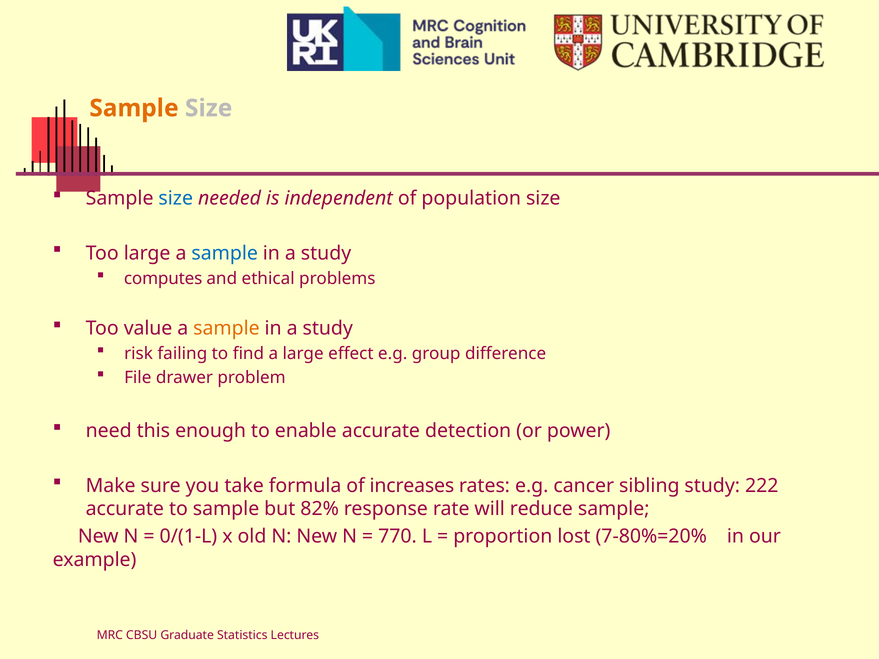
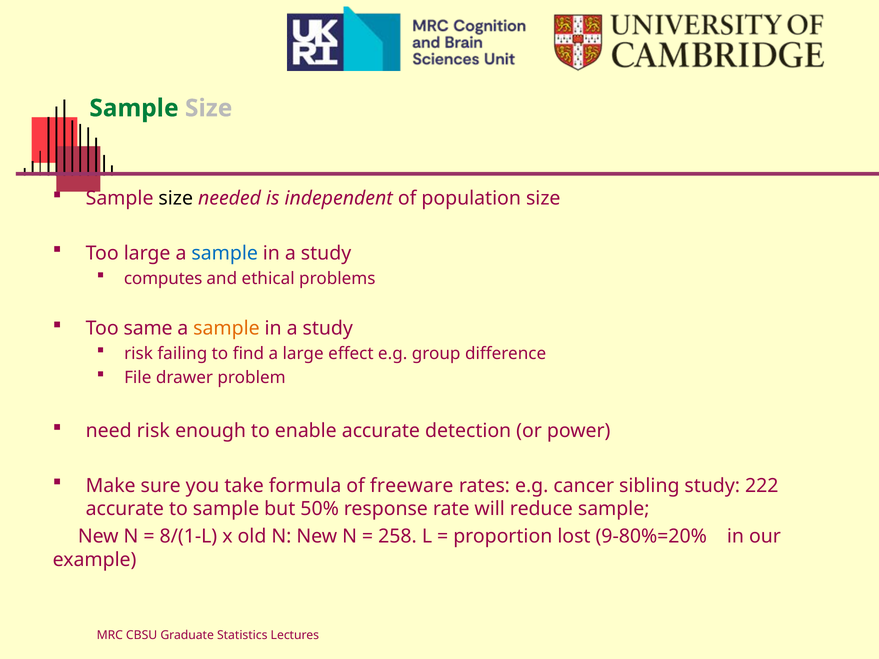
Sample colour: orange -> green (134, 108)
size colour: blue -> black (176, 199)
value: value -> same (148, 329)
need this: this -> risk (153, 431)
increases: increases -> freeware (412, 486)
82%: 82% -> 50% (320, 509)
0/(1-L: 0/(1-L -> 8/(1-L (188, 537)
770: 770 -> 258 (397, 537)
7-80%=20%: 7-80%=20% -> 9-80%=20% (651, 537)
